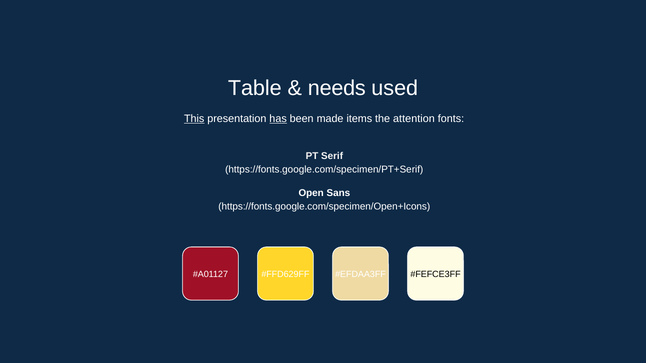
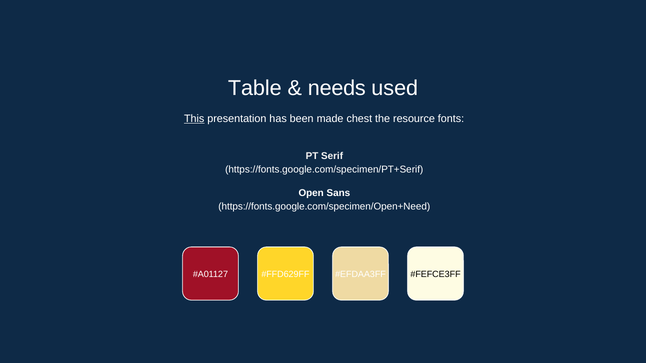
has underline: present -> none (278, 119)
items: items -> chest (359, 119)
attention: attention -> resource (414, 119)
https://fonts.google.com/specimen/Open+Icons: https://fonts.google.com/specimen/Open+Icons -> https://fonts.google.com/specimen/Open+Need (324, 207)
